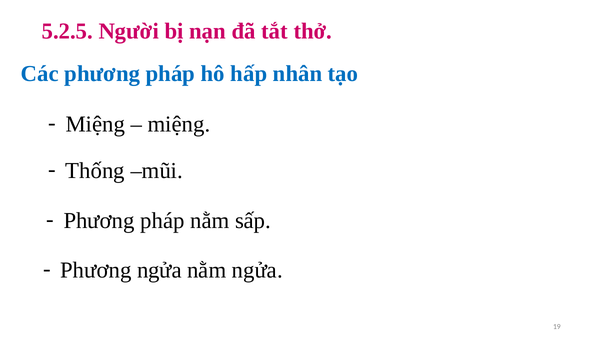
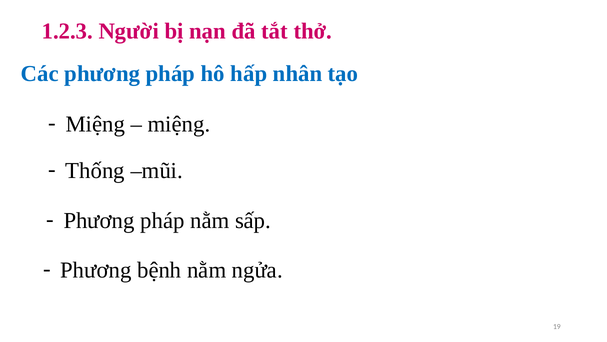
5.2.5: 5.2.5 -> 1.2.3 (67, 31)
Phương ngửa: ngửa -> bệnh (159, 270)
